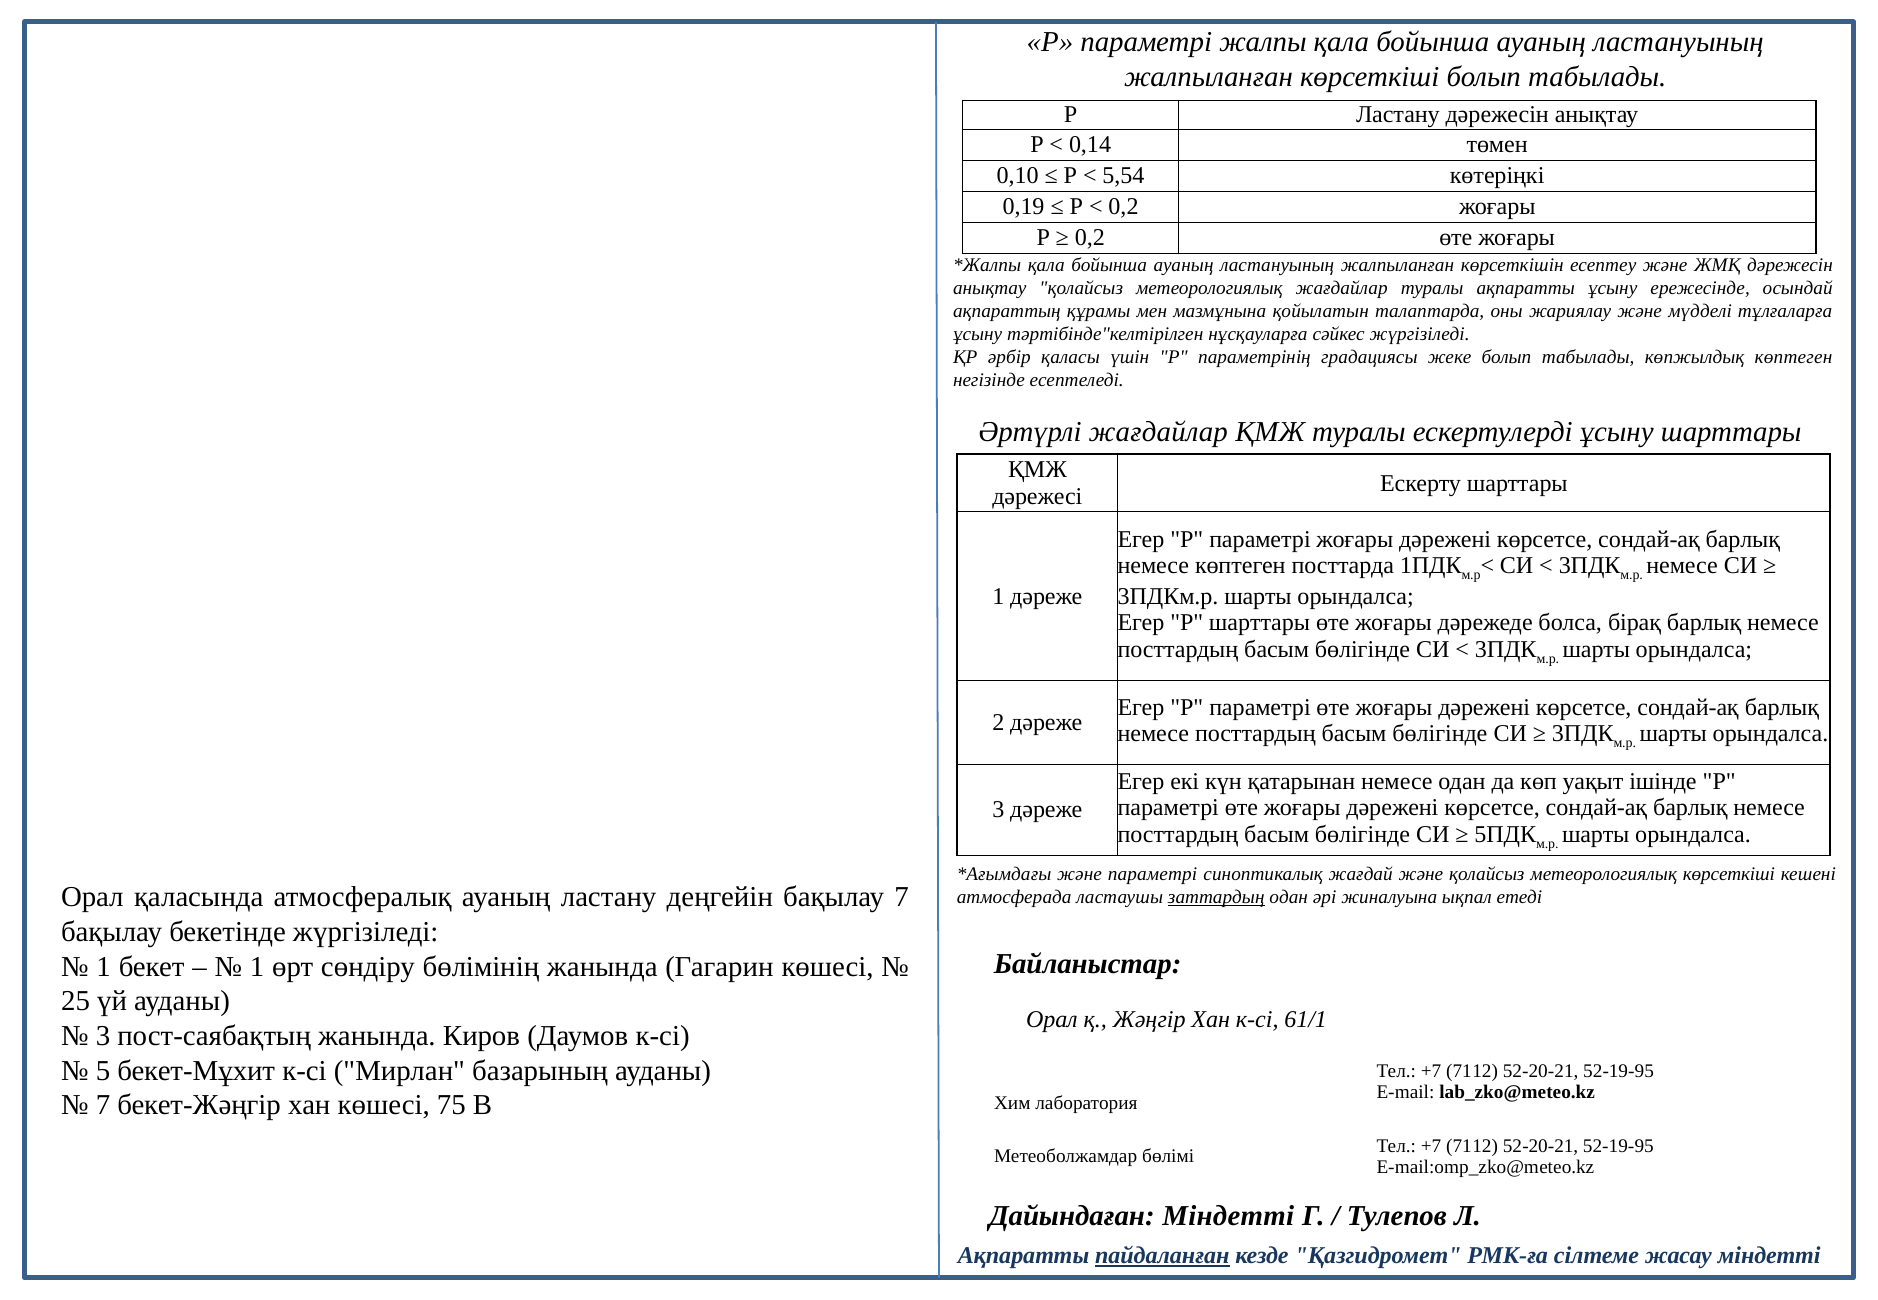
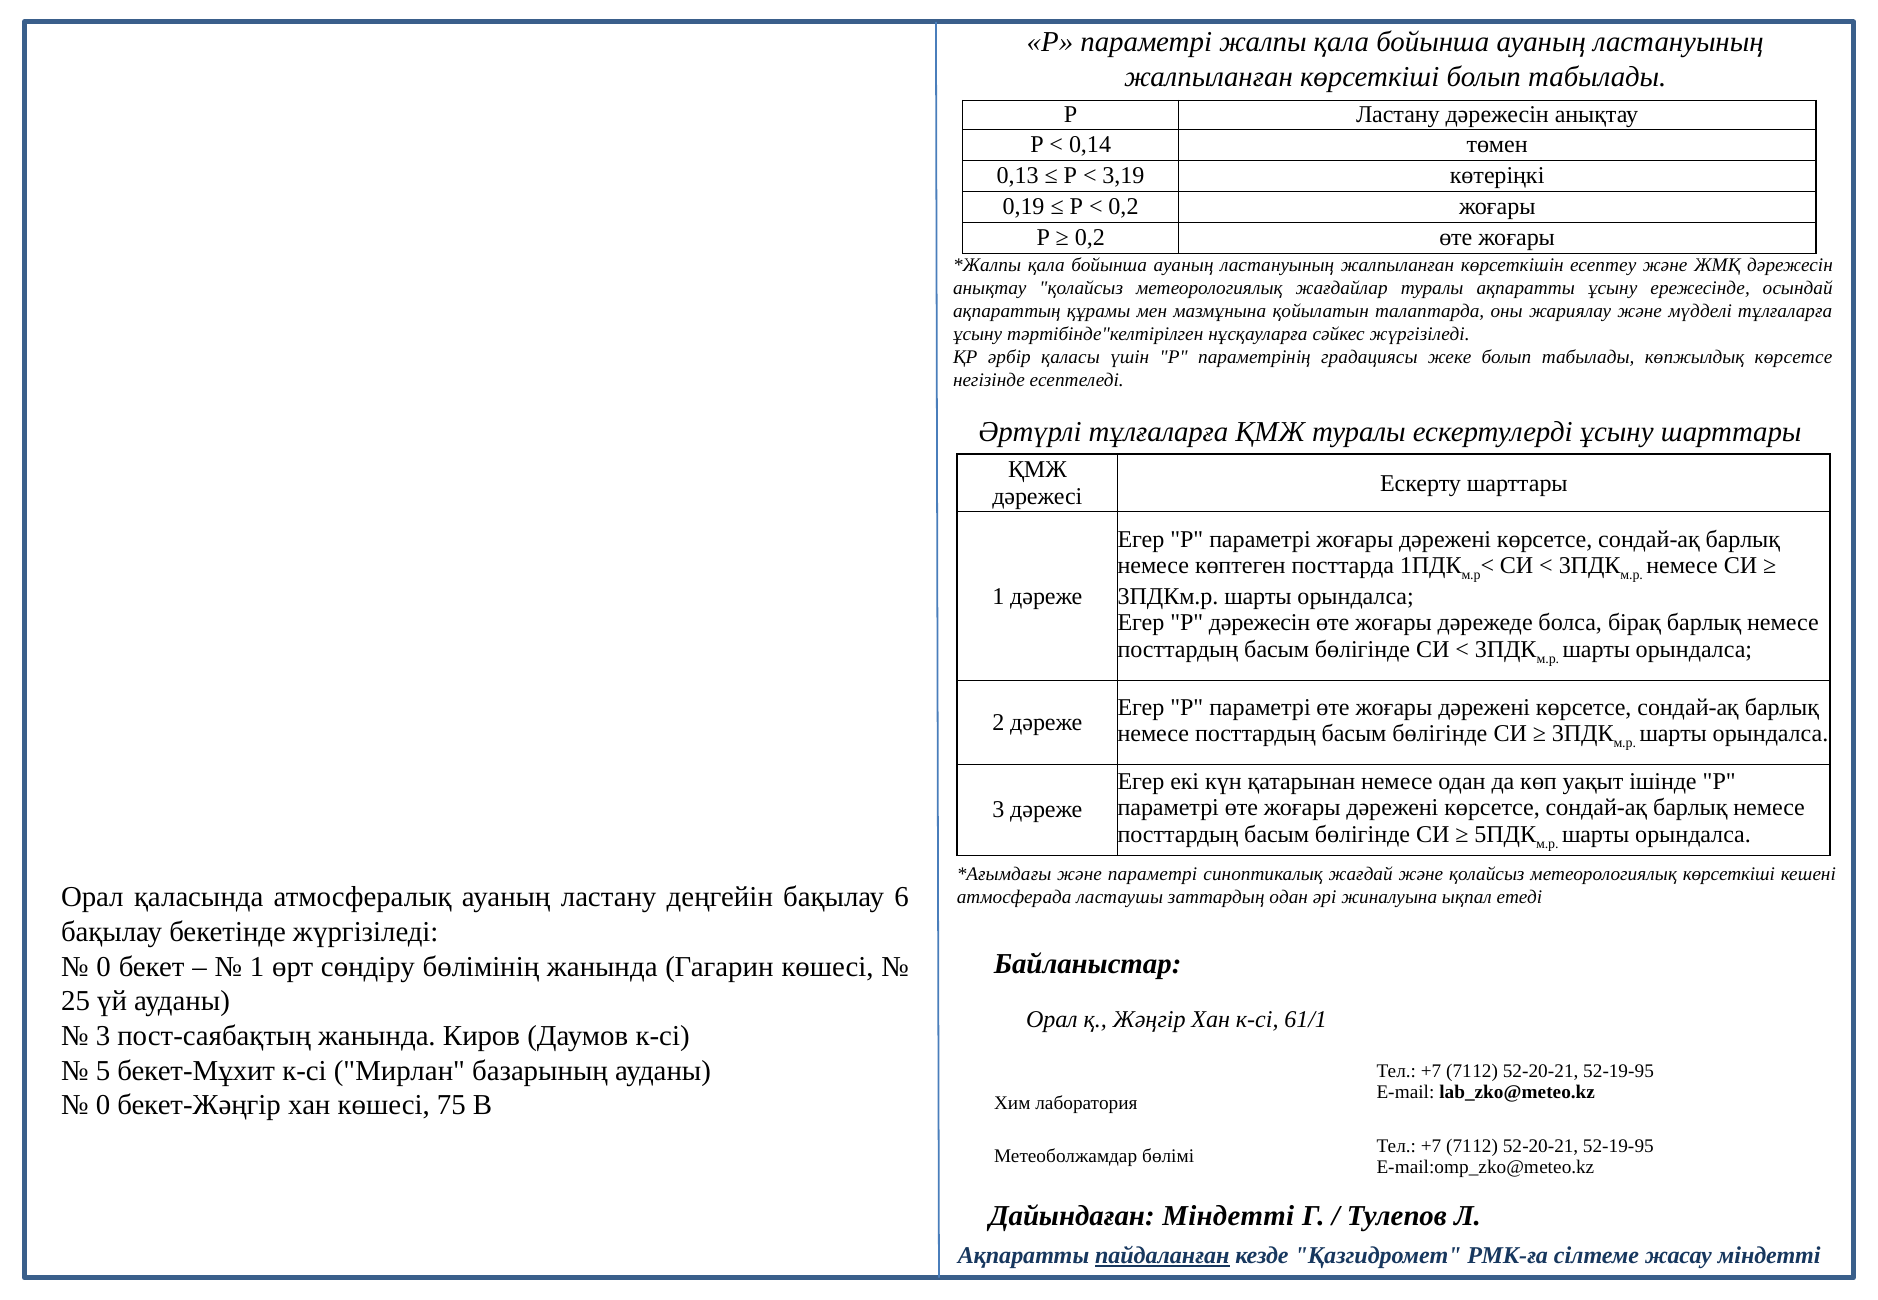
0,10: 0,10 -> 0,13 (1018, 176)
5,54: 5,54 -> 3,19 (1123, 176)
көпжылдық көптеген: көптеген -> көрсетсе (1794, 357)
Әртүрлі жағдайлар: жағдайлар -> тұлғаларға (1158, 432)
P шарттары: шарттары -> дәрежесін (1260, 623)
бақылау 7: 7 -> 6 (902, 897)
заттардың underline: present -> none (1216, 897)
1: 1 -> 0 (104, 967)
7: 7 -> 0 (103, 1106)
